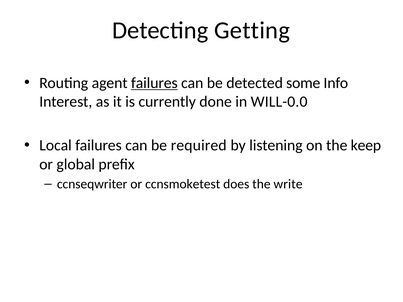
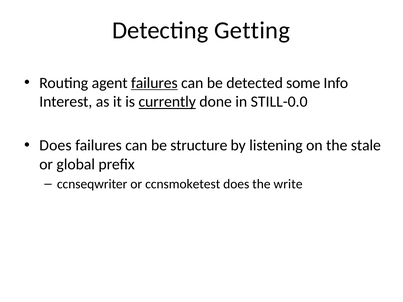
currently underline: none -> present (167, 102)
WILL-0.0: WILL-0.0 -> STILL-0.0 (279, 102)
Local: Local -> Does (55, 146)
required: required -> structure (199, 146)
keep: keep -> stale (366, 146)
